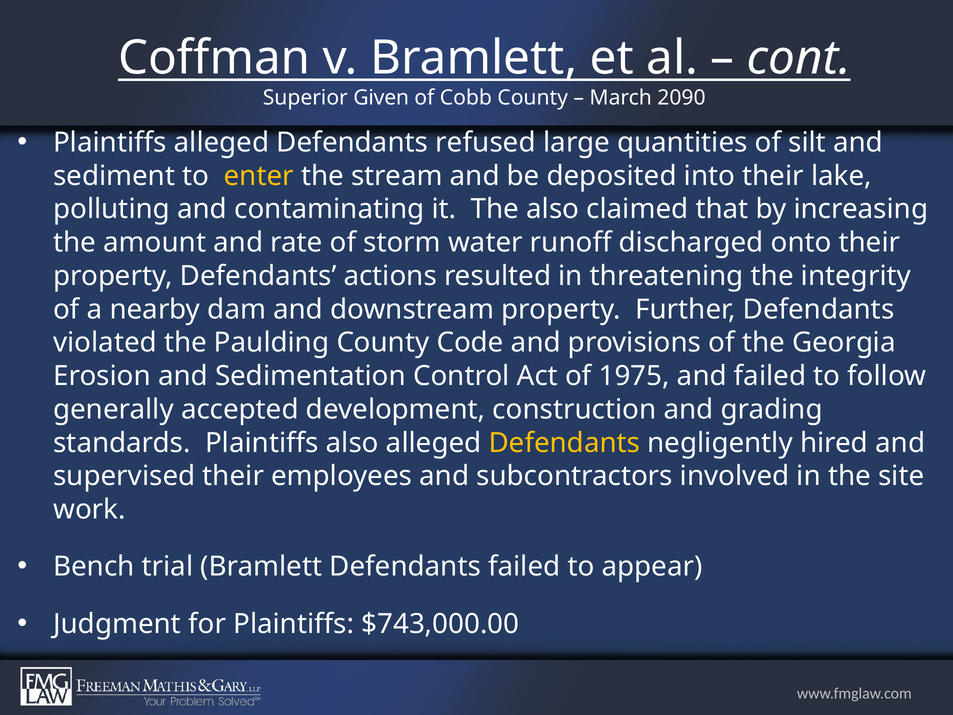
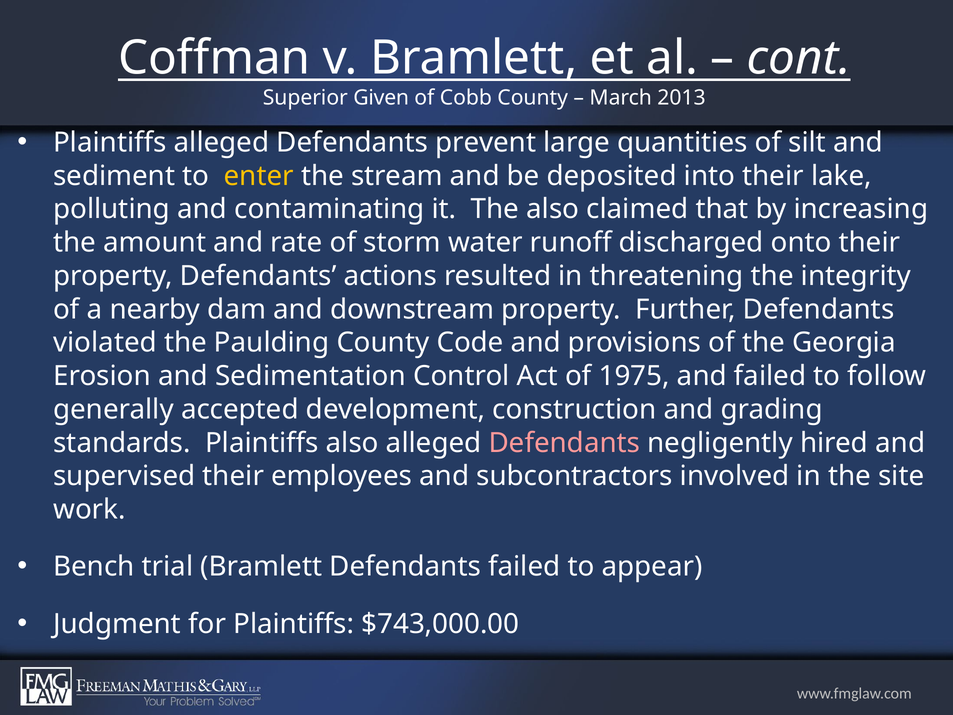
2090: 2090 -> 2013 (682, 98)
refused: refused -> prevent (486, 143)
Defendants colour: yellow -> pink (564, 443)
